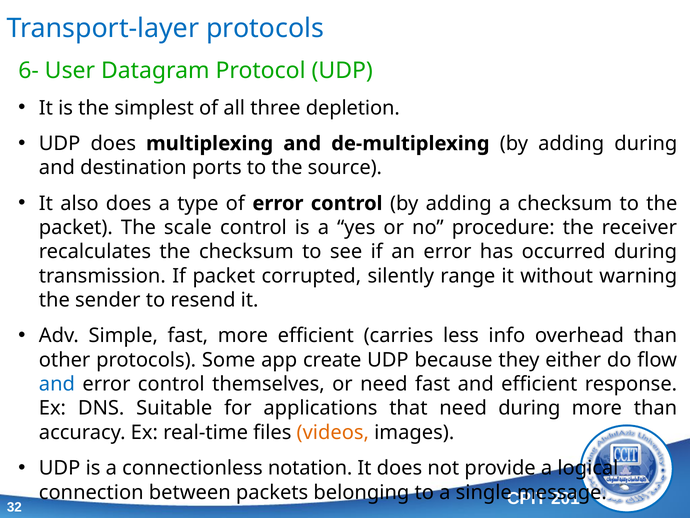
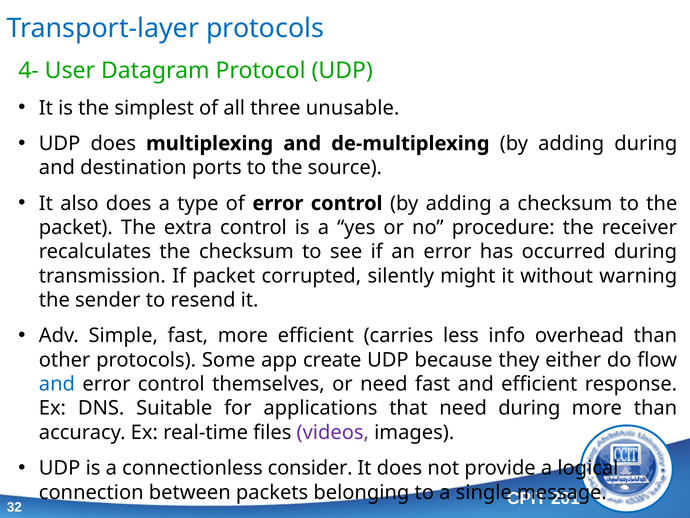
6-: 6- -> 4- (29, 71)
depletion: depletion -> unusable (353, 108)
scale: scale -> extra (188, 227)
range: range -> might (468, 276)
videos colour: orange -> purple (333, 432)
notation: notation -> consider (310, 468)
